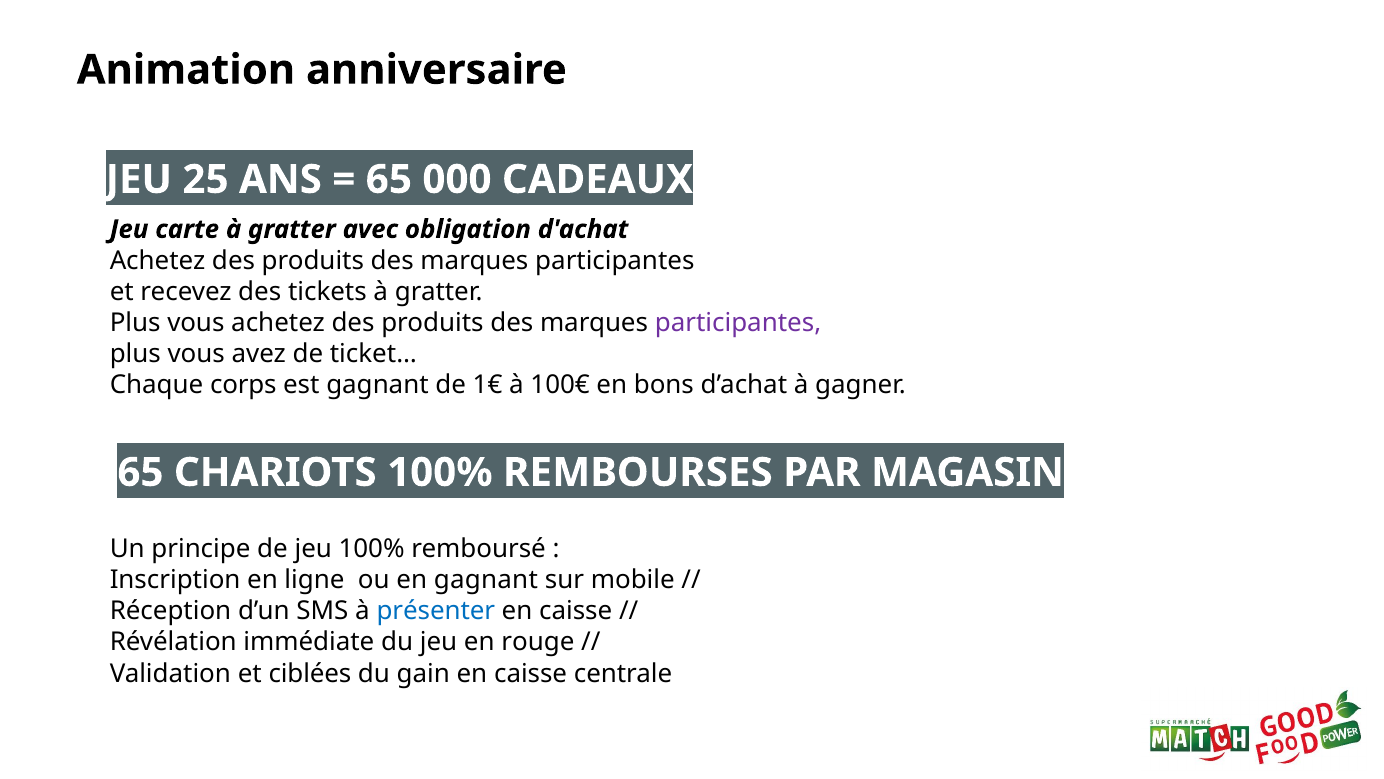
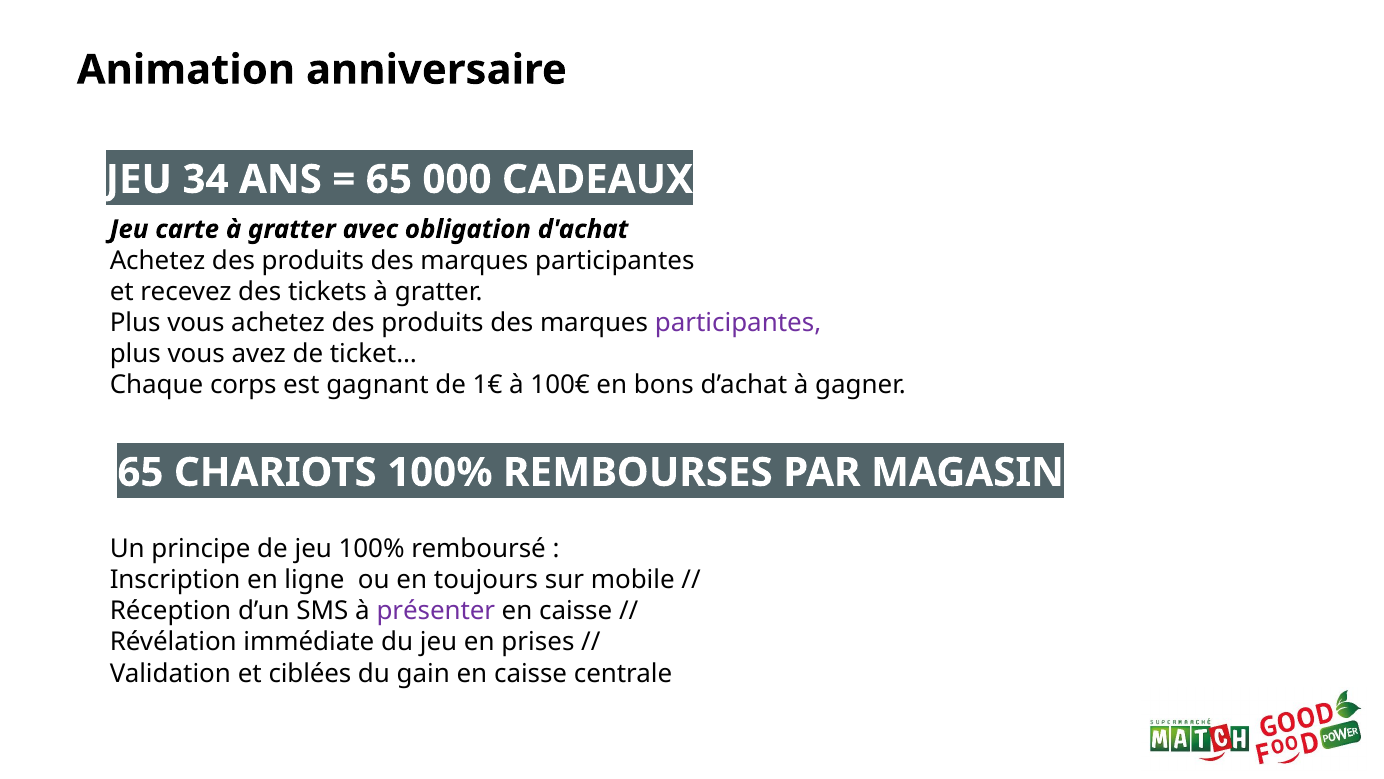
25: 25 -> 34 (206, 179)
en gagnant: gagnant -> toujours (486, 580)
présenter colour: blue -> purple (436, 611)
rouge: rouge -> prises (538, 642)
